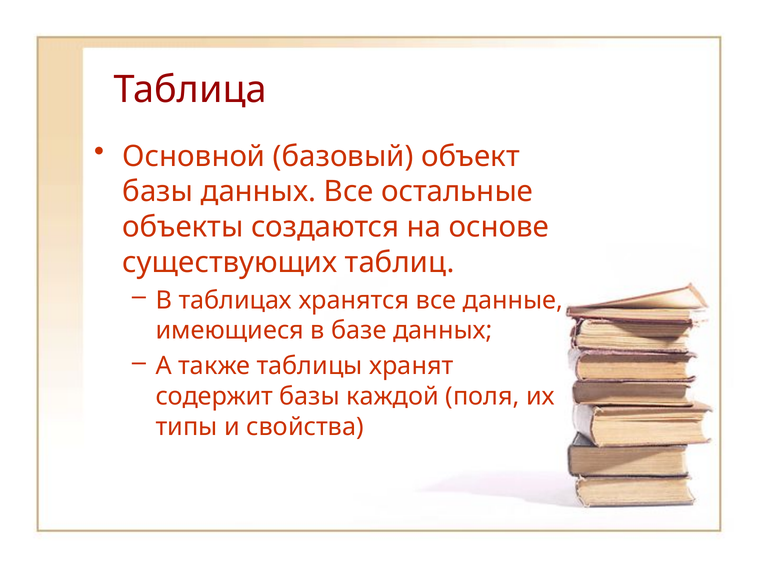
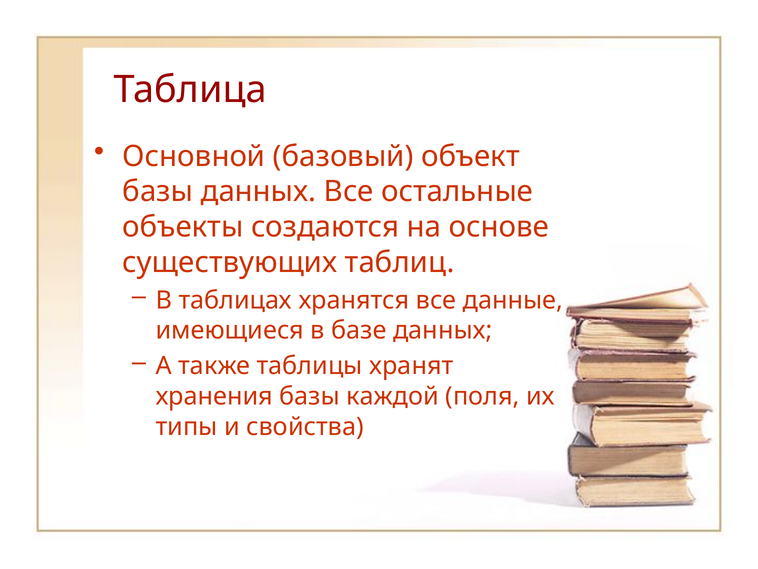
содержит: содержит -> хранения (214, 396)
